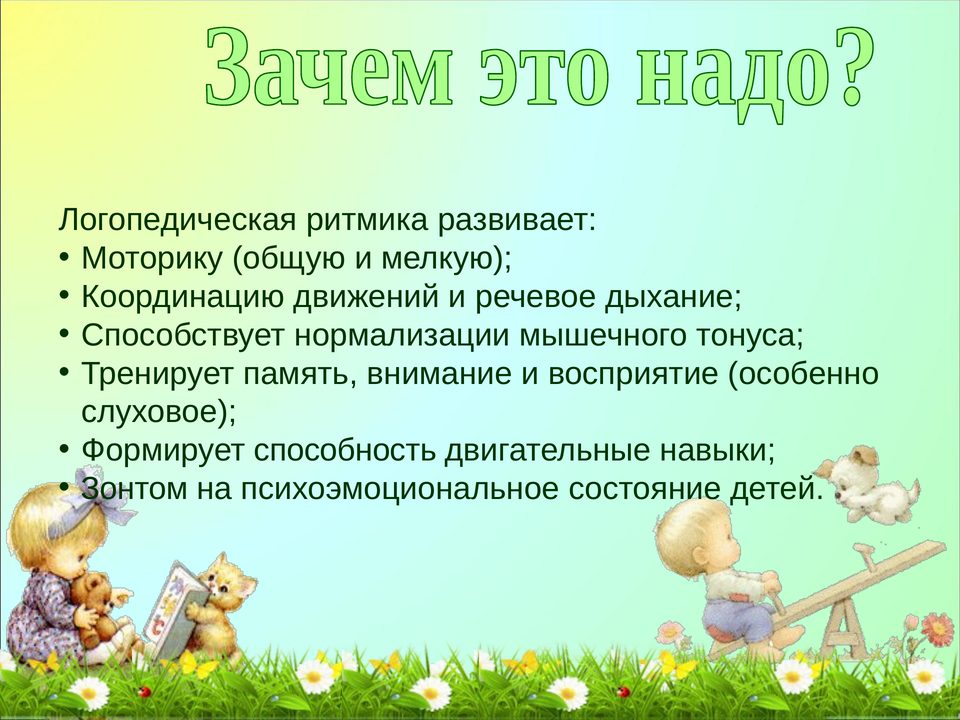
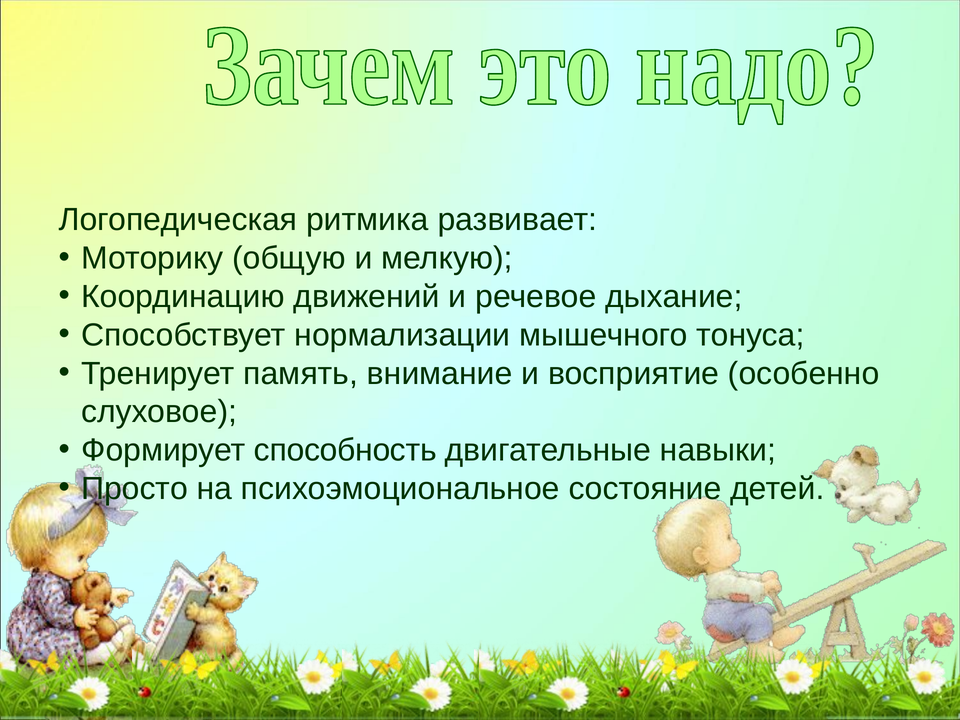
Зонтом: Зонтом -> Просто (135, 489)
